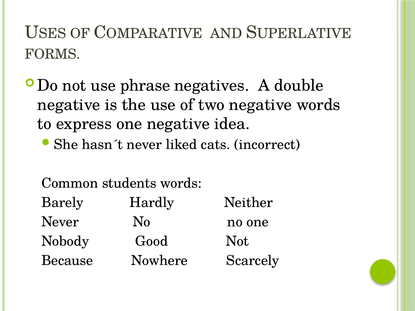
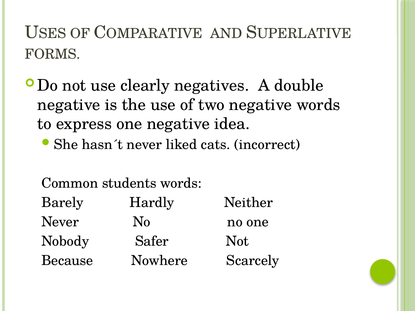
phrase: phrase -> clearly (145, 85)
Good: Good -> Safer (152, 241)
